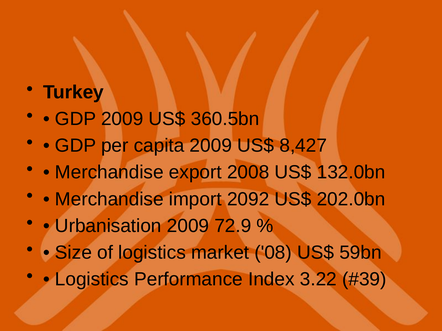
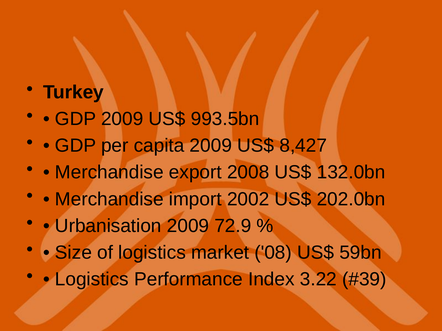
360.5bn: 360.5bn -> 993.5bn (225, 119)
2092: 2092 -> 2002 (248, 199)
